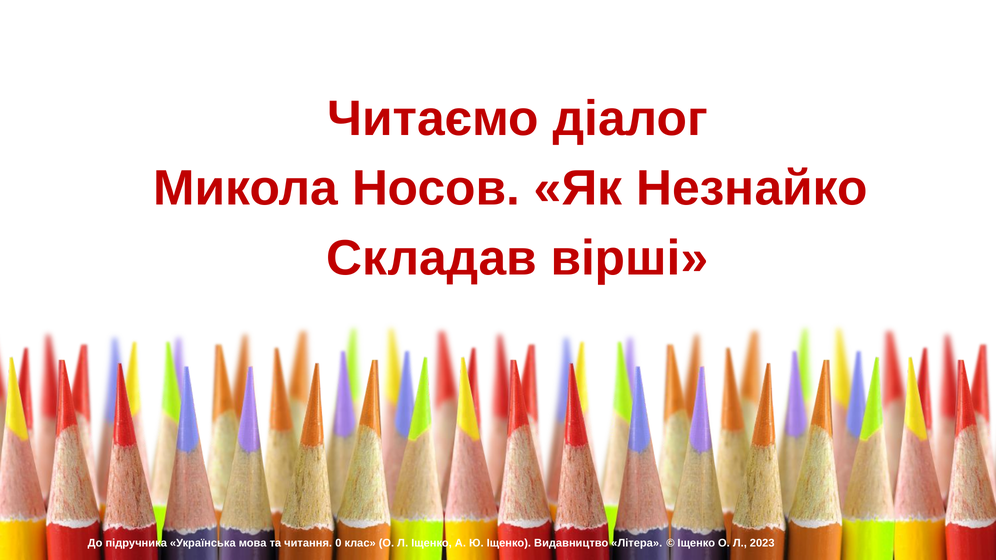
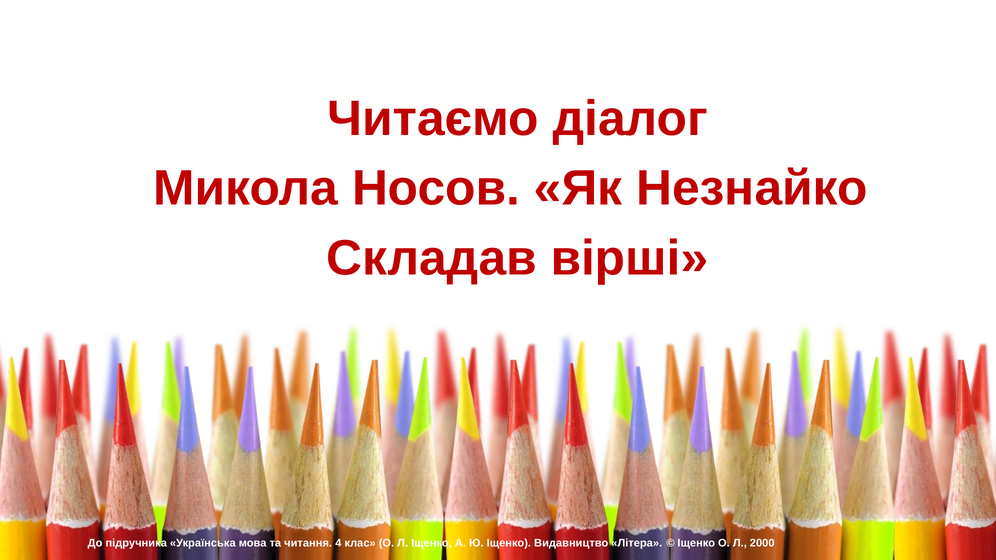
0: 0 -> 4 (338, 543)
2023: 2023 -> 2000 (762, 543)
